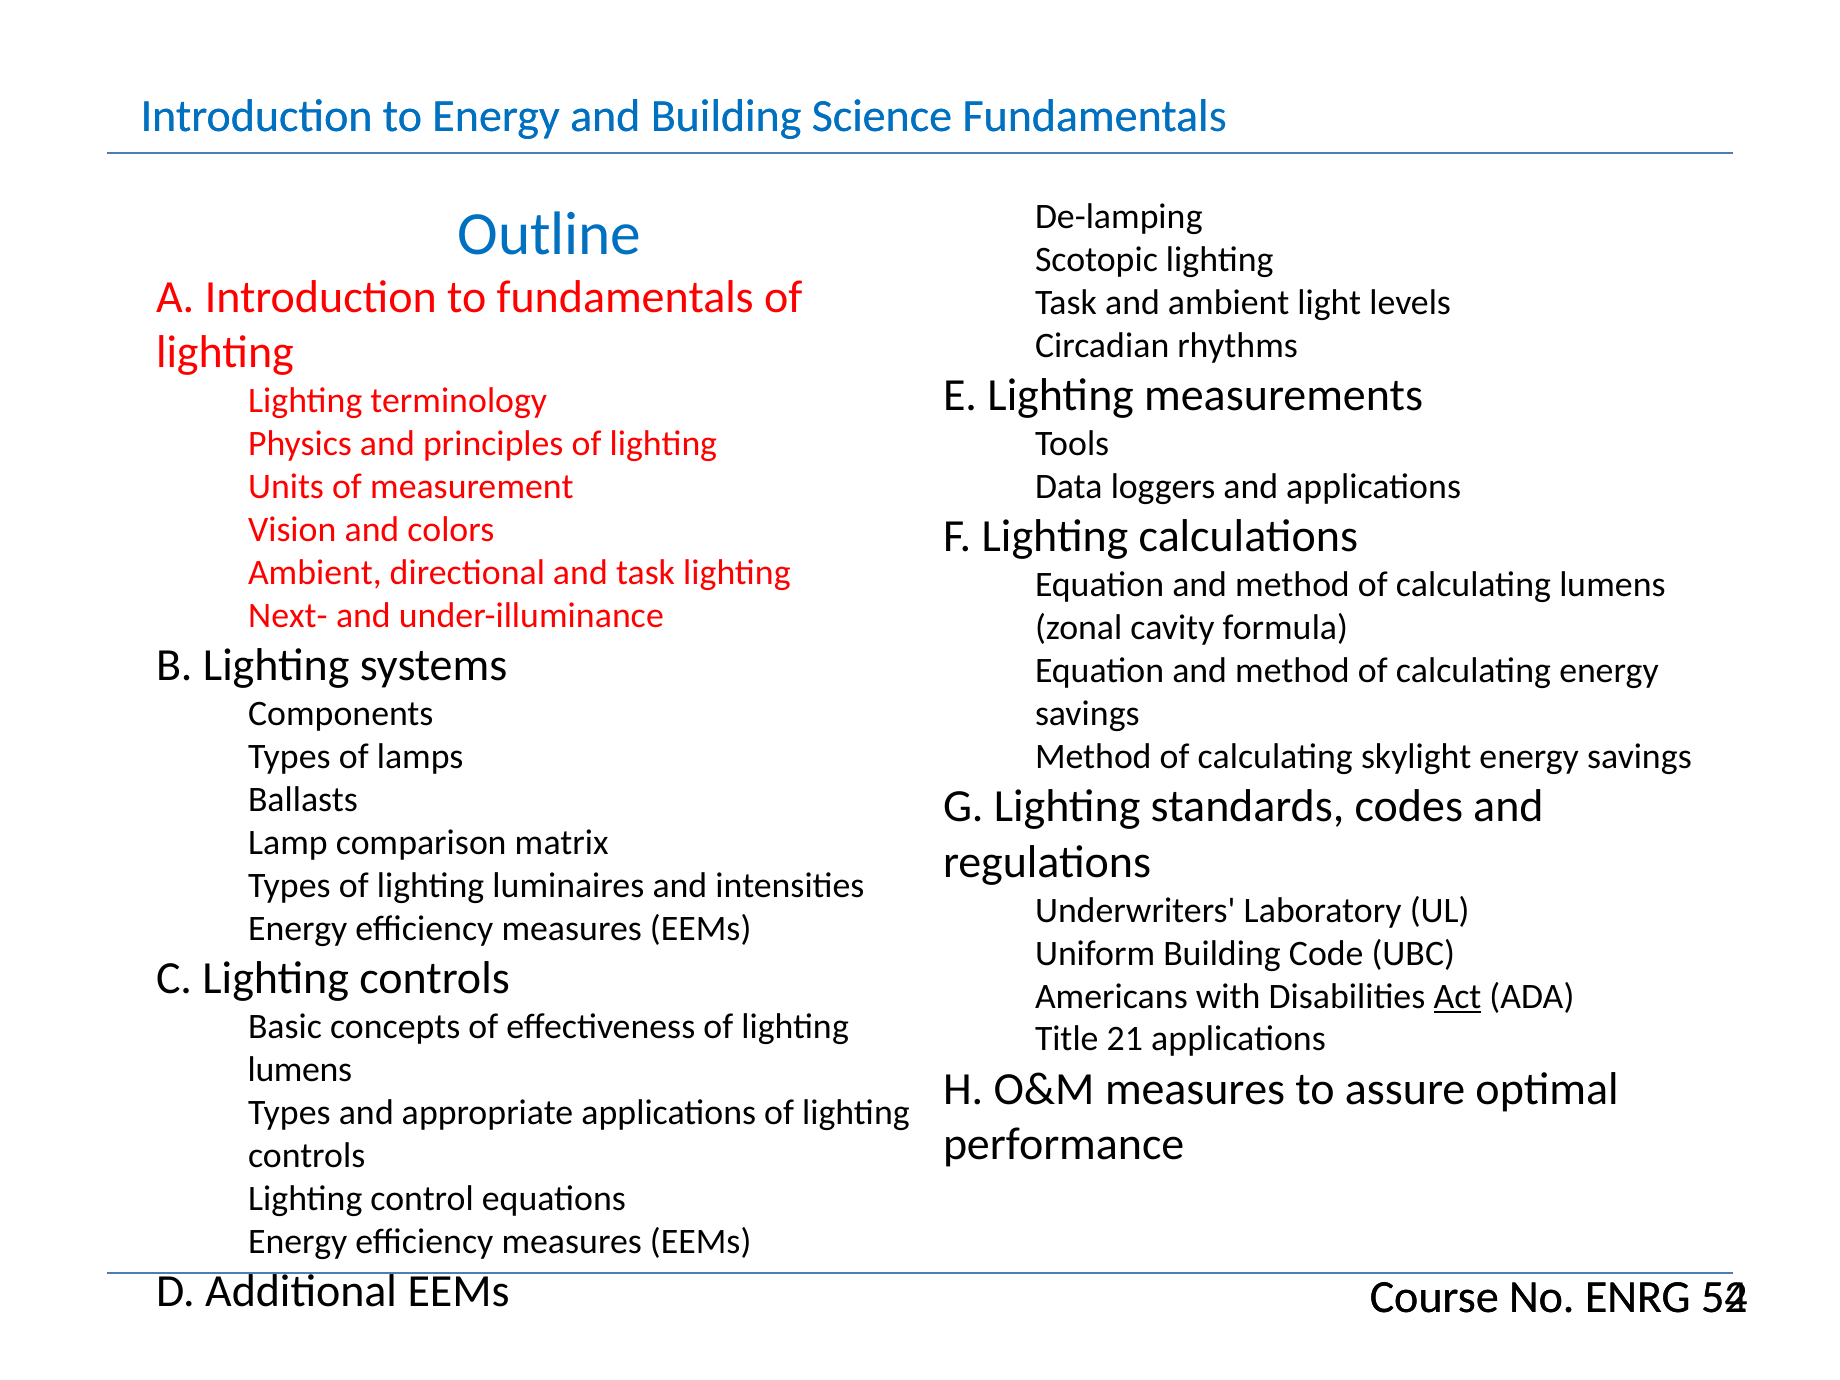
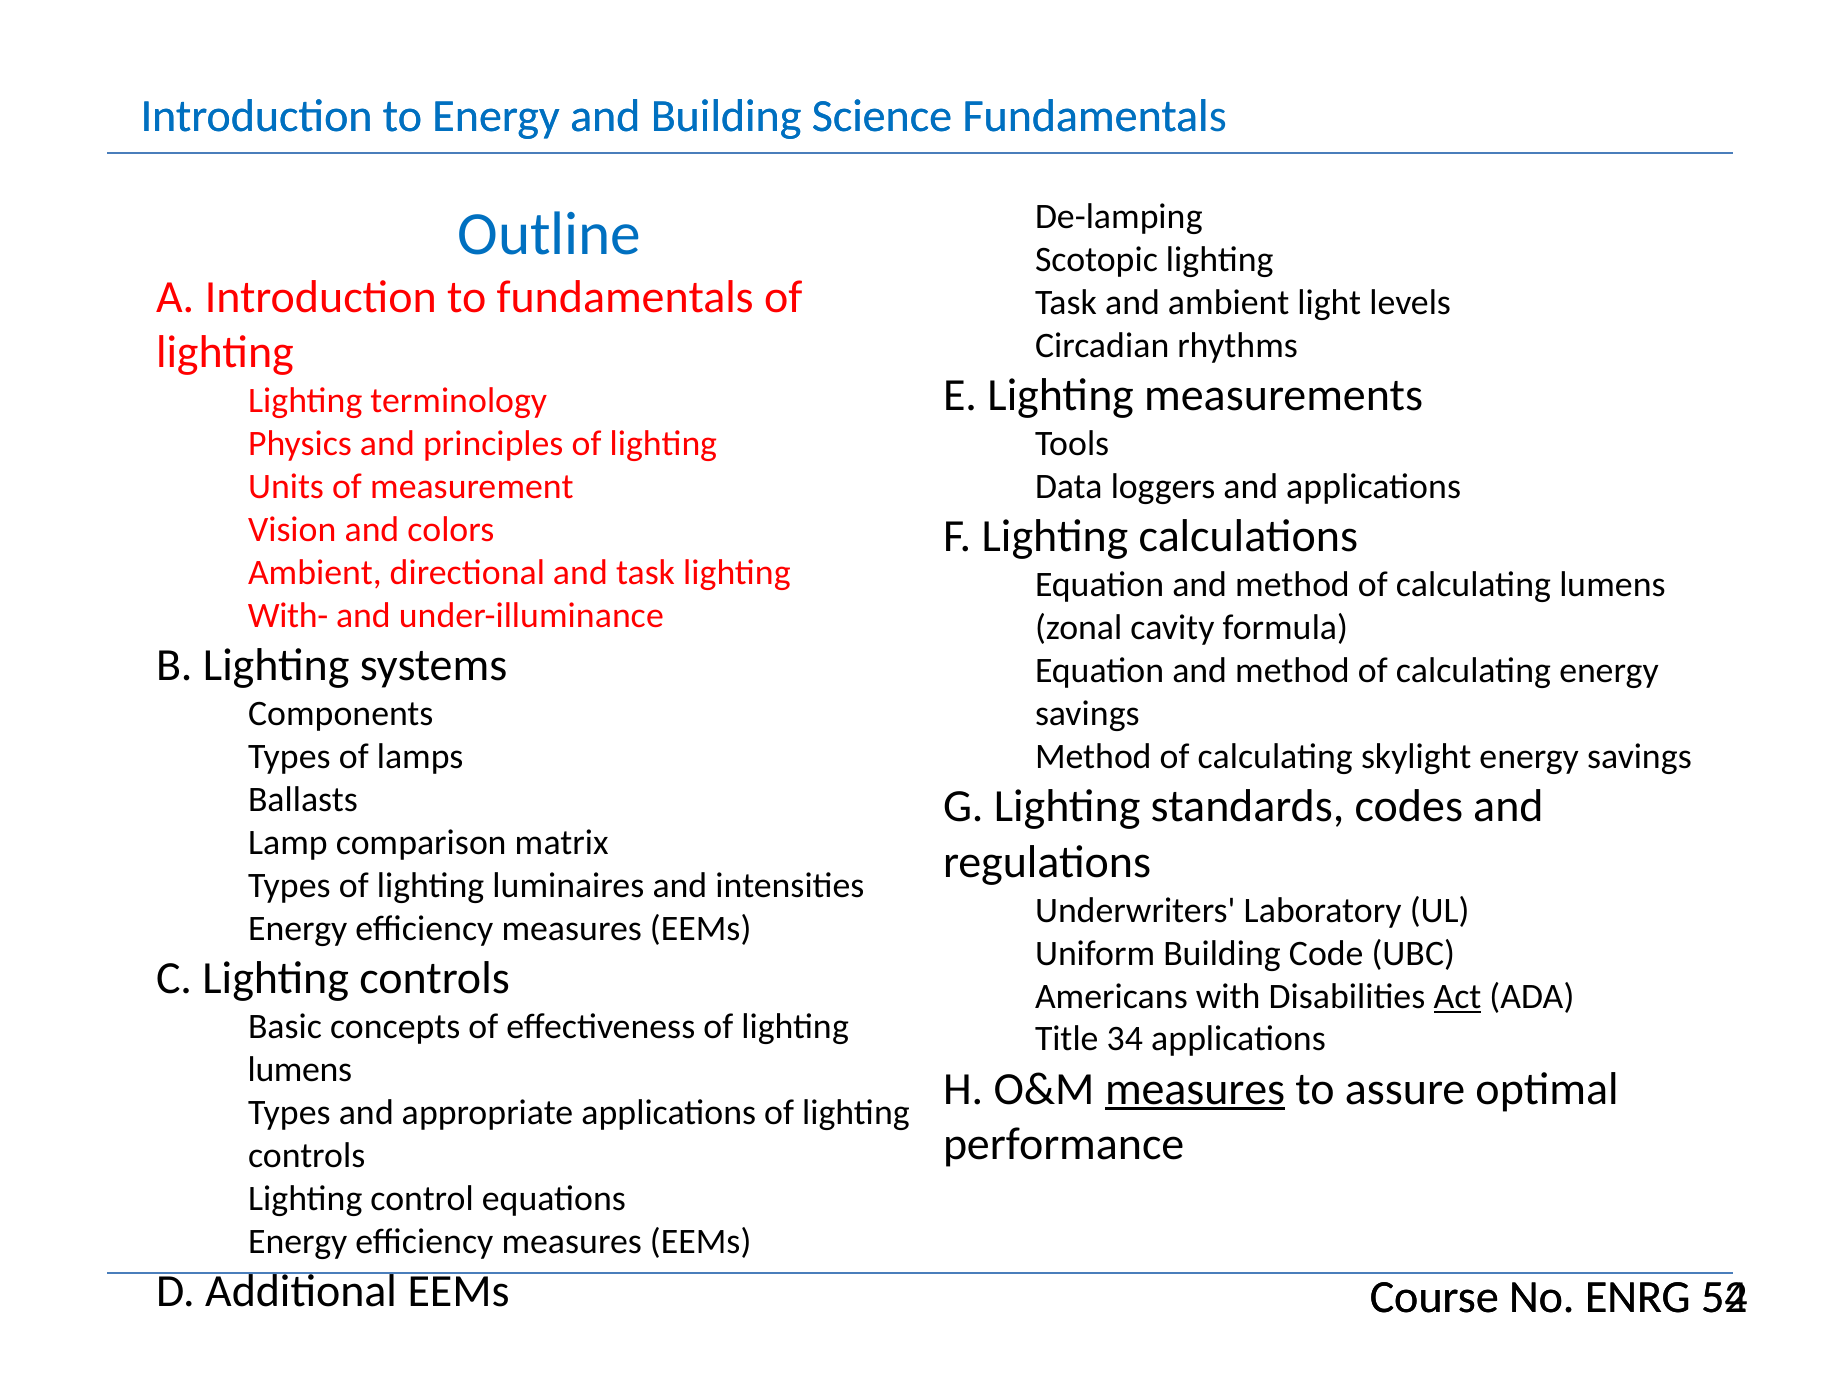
Next-: Next- -> With- (288, 616)
21: 21 -> 34 (1125, 1039)
measures underline: none -> present (1195, 1089)
